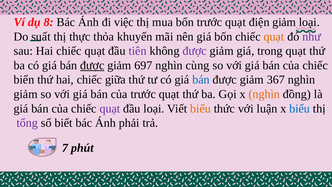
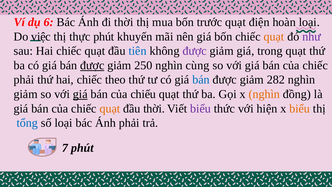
8: 8 -> 6 (49, 22)
đi việc: việc -> thời (124, 22)
điện giảm: giảm -> hoàn (284, 22)
suất: suất -> việc (41, 37)
thực thỏa: thỏa -> phút (104, 37)
tiên colour: purple -> blue (138, 51)
697: 697 -> 250 (143, 65)
biến: biến -> phải (24, 80)
giữa: giữa -> theo (115, 80)
367: 367 -> 282 (276, 80)
giá underline: none -> present (80, 94)
của trước: trước -> chiếu (143, 94)
quạt colour: purple -> orange (110, 108)
đầu loại: loại -> thời (154, 108)
biểu colour: orange -> purple (201, 108)
luận: luận -> hiện (267, 108)
biểu colour: blue -> orange (300, 108)
tổng colour: purple -> blue (27, 123)
số biết: biết -> loại (64, 123)
